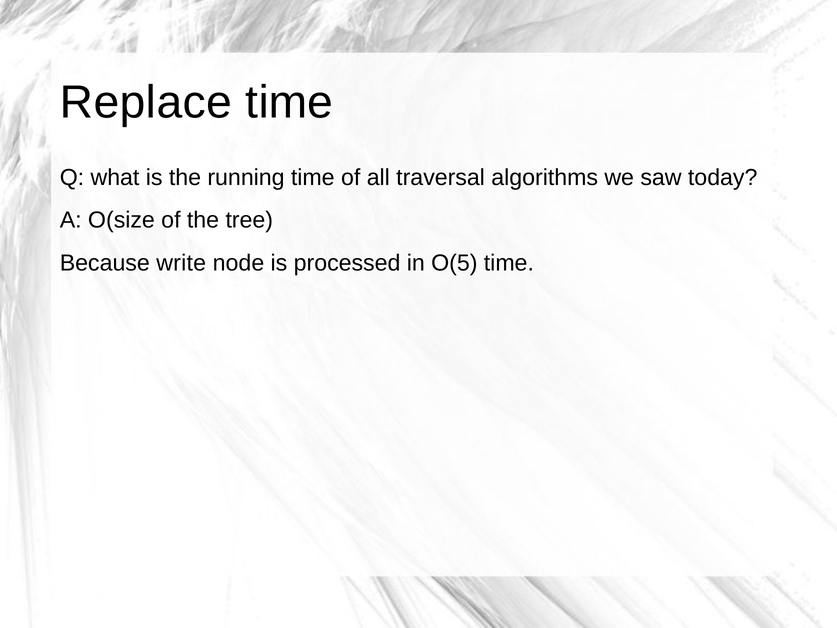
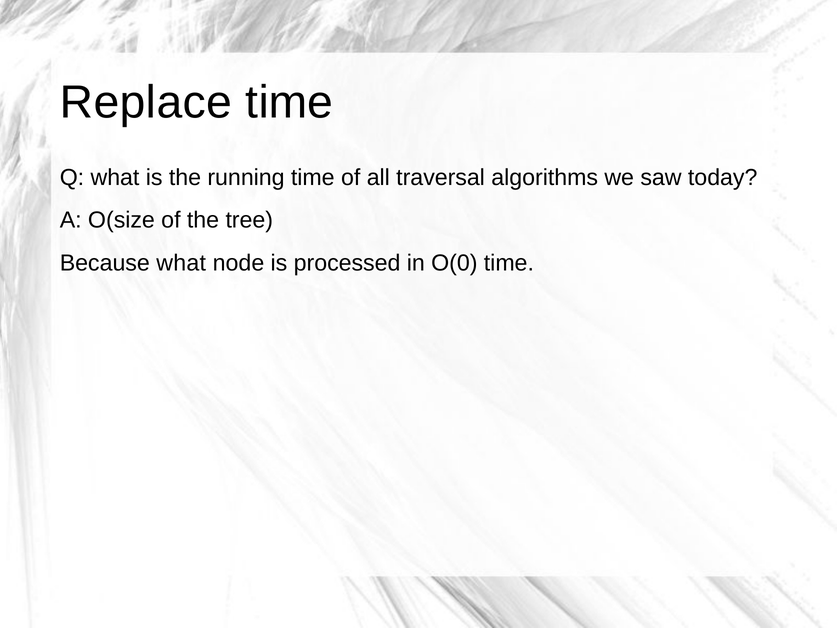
Because write: write -> what (181, 263)
O(5: O(5 -> O(0 (454, 263)
